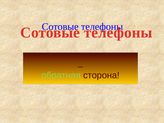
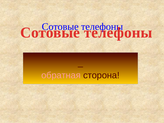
обратная colour: light green -> pink (61, 75)
